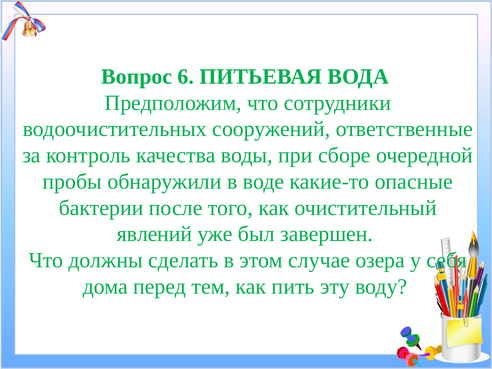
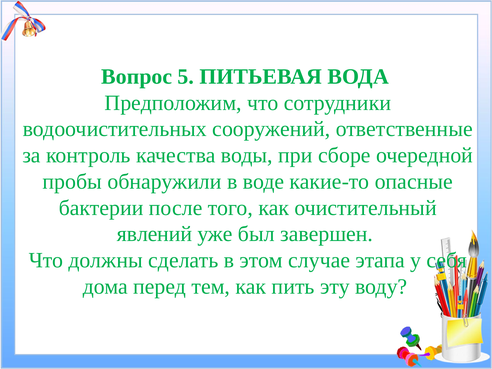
6: 6 -> 5 (186, 77)
озера: озера -> этапа (380, 260)
